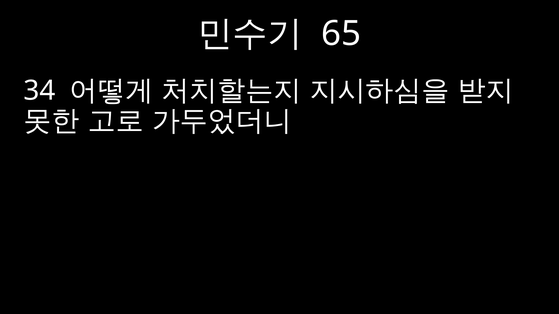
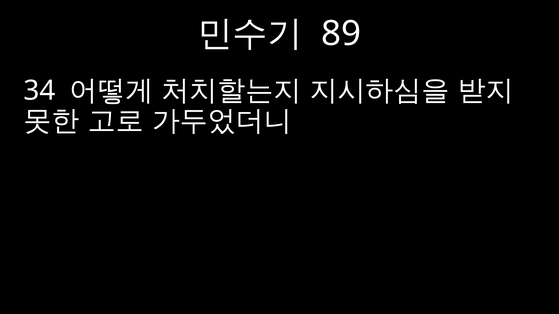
65: 65 -> 89 (341, 34)
